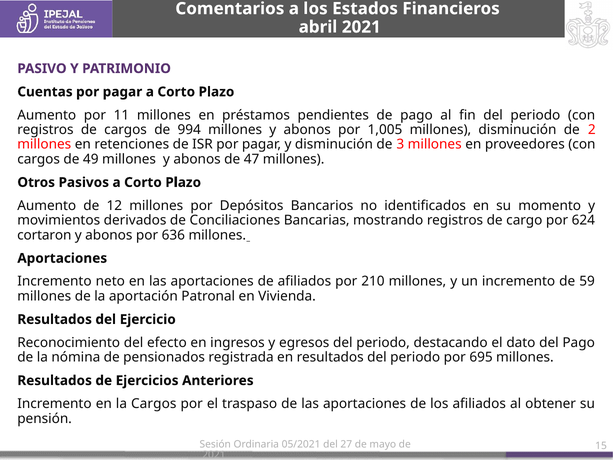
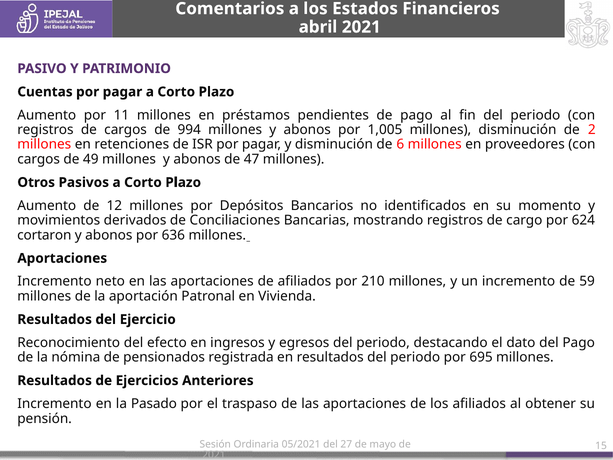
3: 3 -> 6 (400, 144)
la Cargos: Cargos -> Pasado (154, 404)
